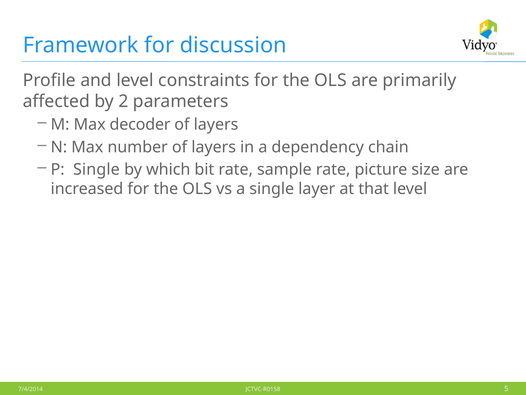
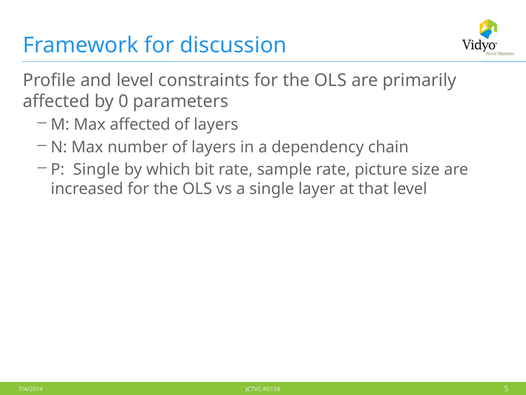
2: 2 -> 0 (123, 101)
Max decoder: decoder -> affected (140, 124)
